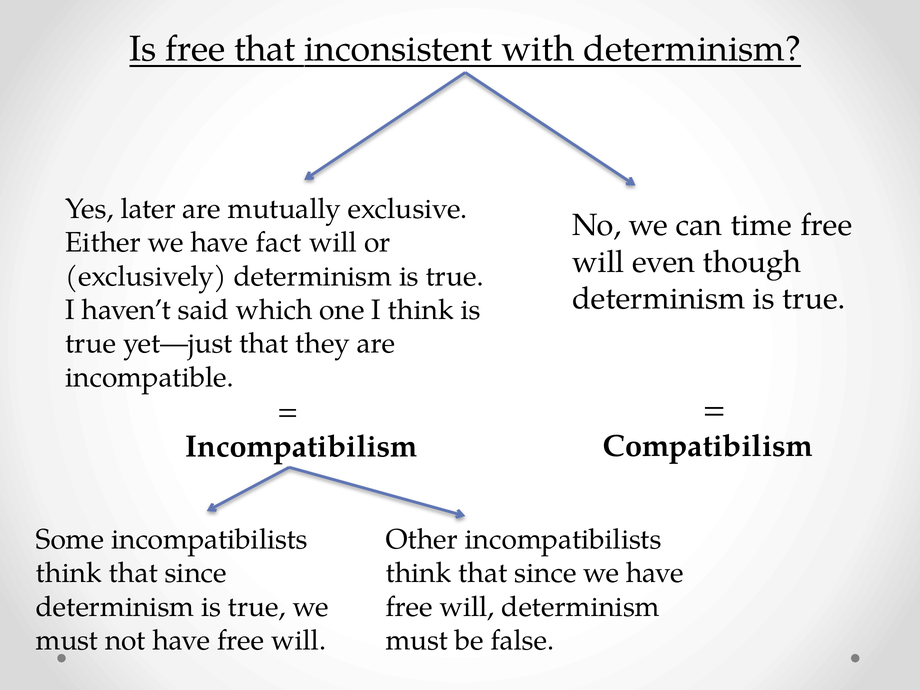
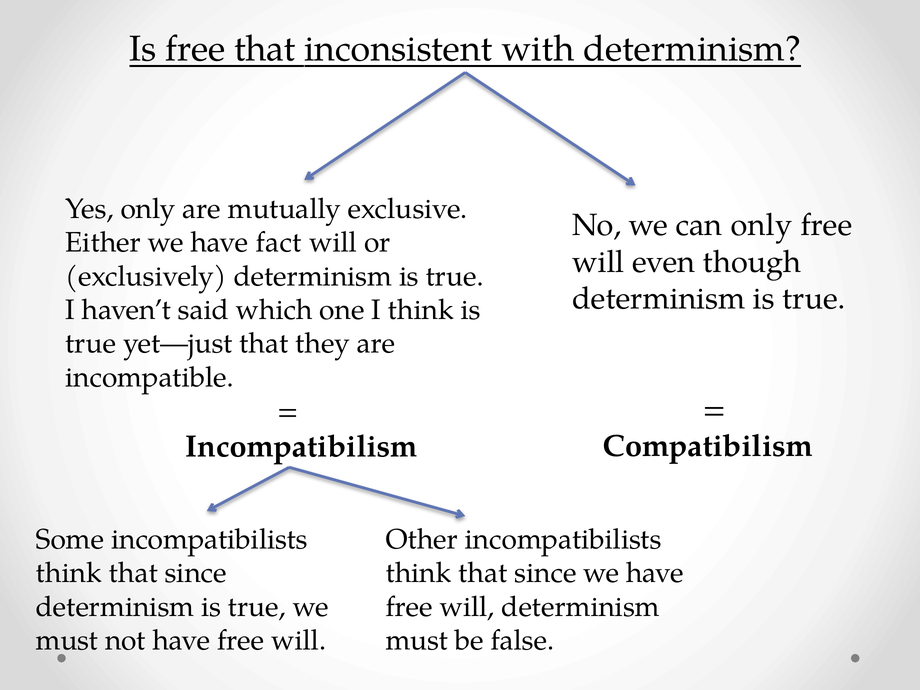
Yes later: later -> only (148, 209)
can time: time -> only (761, 225)
